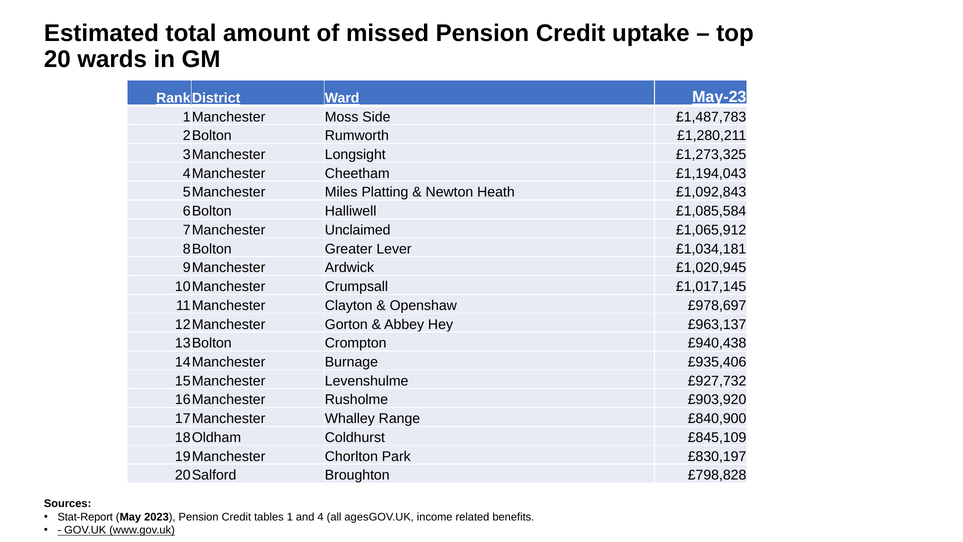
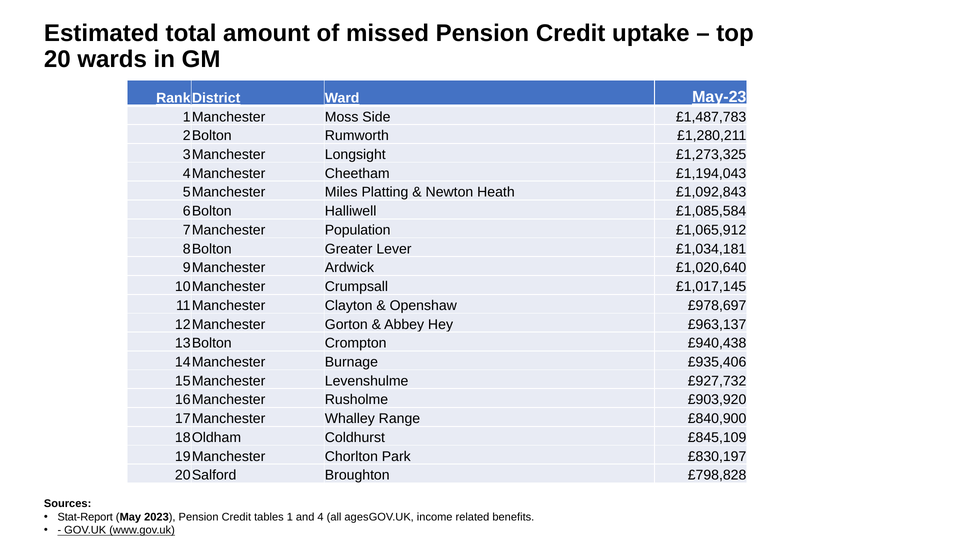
Unclaimed: Unclaimed -> Population (358, 230)
£1,020,945: £1,020,945 -> £1,020,640 (711, 268)
